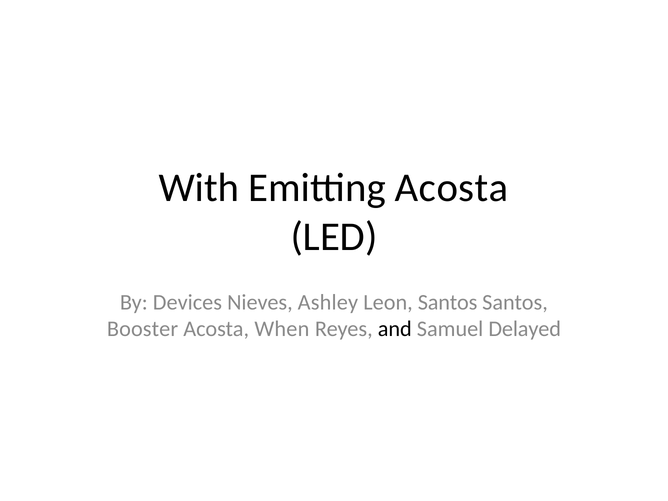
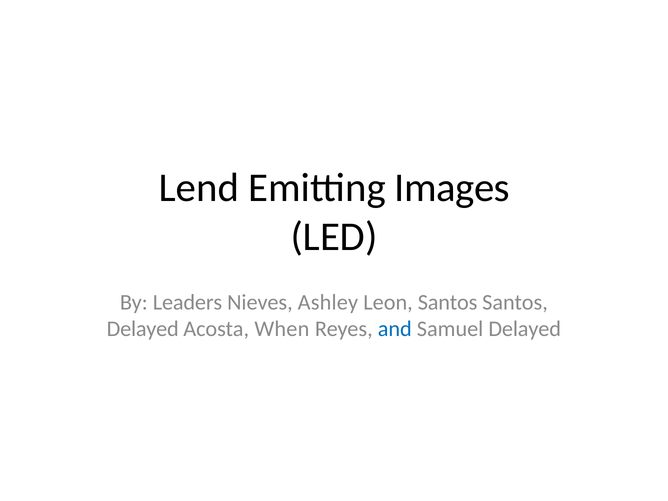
With: With -> Lend (199, 188)
Emitting Acosta: Acosta -> Images (452, 188)
Devices: Devices -> Leaders (188, 302)
Booster: Booster -> Delayed (143, 329)
and colour: black -> blue (395, 329)
